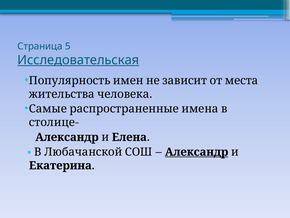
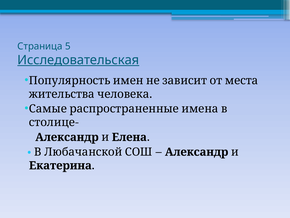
Александр underline: present -> none (197, 152)
